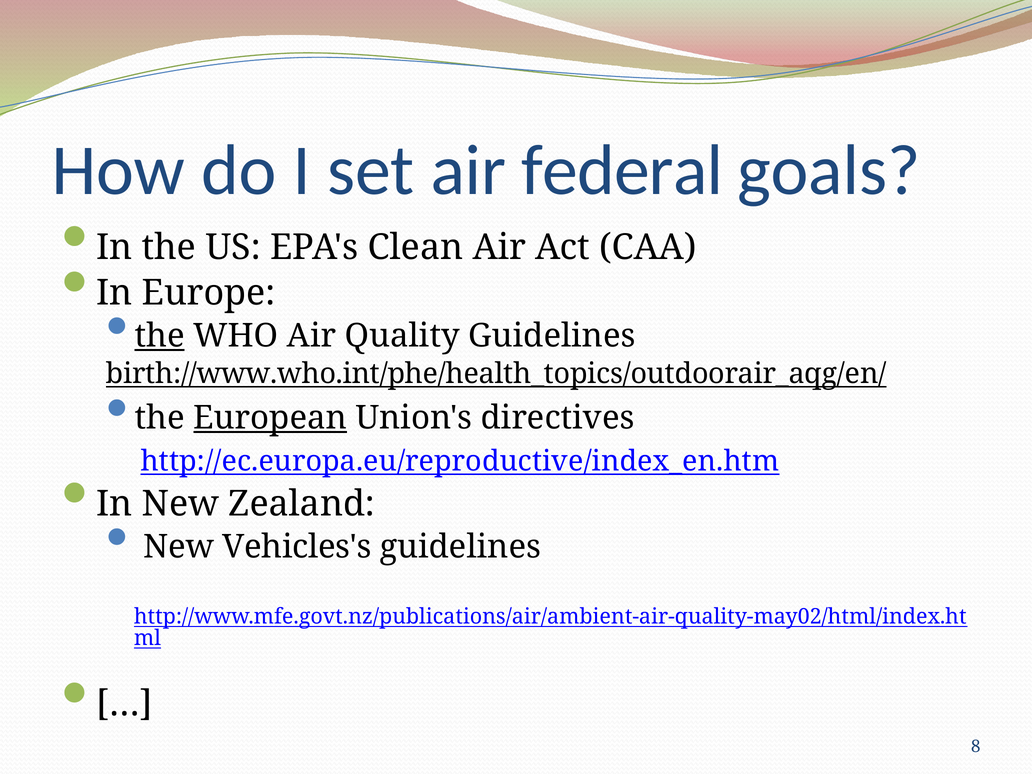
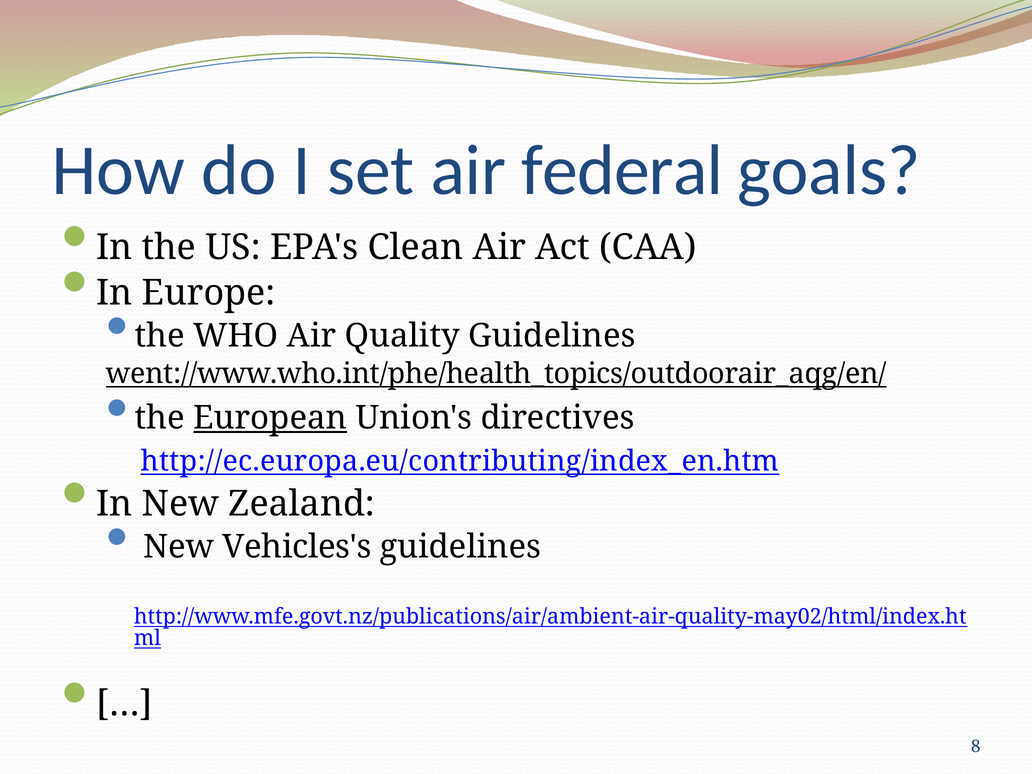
the underline: present -> none (160, 336)
birth://www.who.int/phe/health_topics/outdoorair_aqg/en/: birth://www.who.int/phe/health_topics/outdoorair_aqg/en/ -> went://www.who.int/phe/health_topics/outdoorair_aqg/en/ (496, 374)
http://ec.europa.eu/reproductive/index_en.htm: http://ec.europa.eu/reproductive/index_en.htm -> http://ec.europa.eu/contributing/index_en.htm (460, 461)
